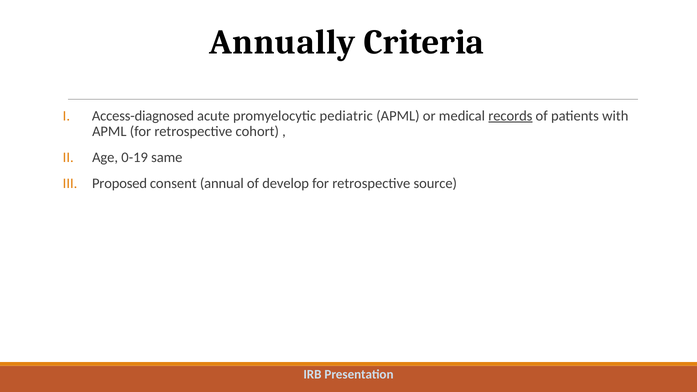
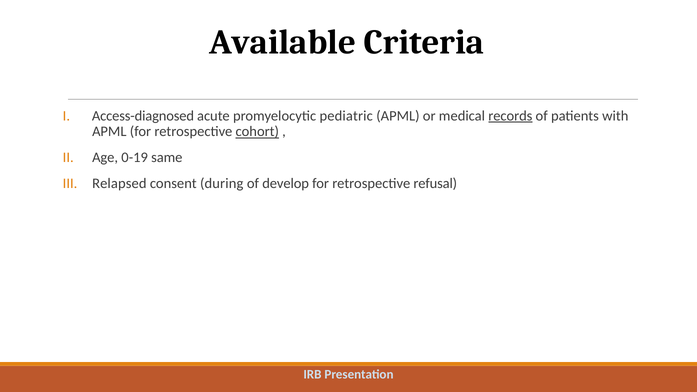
Annually: Annually -> Available (283, 42)
cohort underline: none -> present (257, 132)
Proposed: Proposed -> Relapsed (119, 183)
annual: annual -> during (222, 183)
source: source -> refusal (435, 183)
